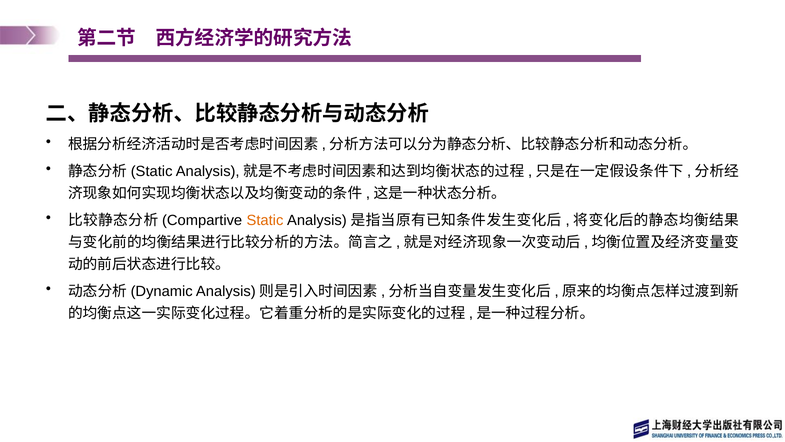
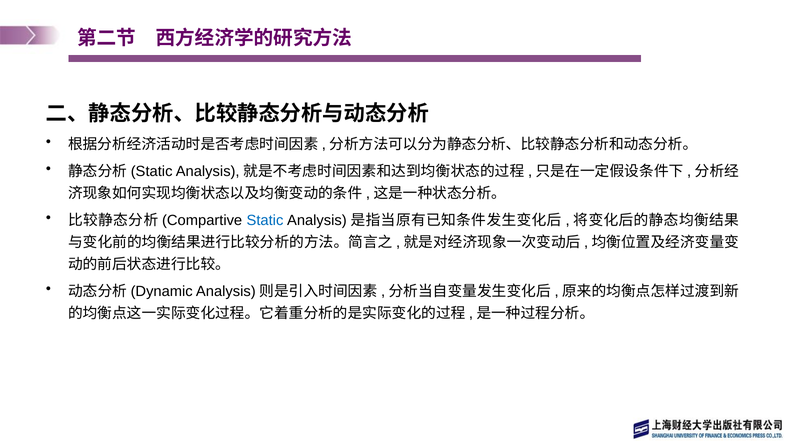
Static colour: orange -> blue (265, 220)
